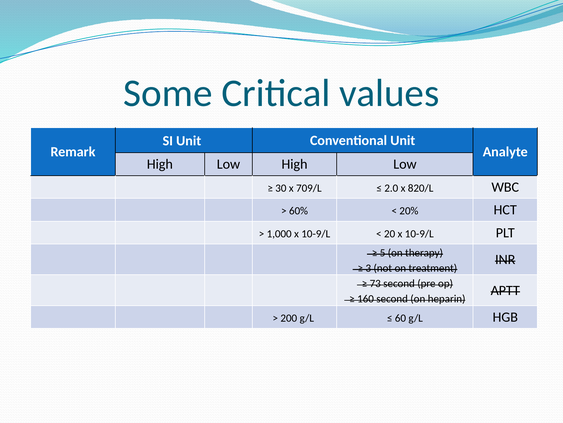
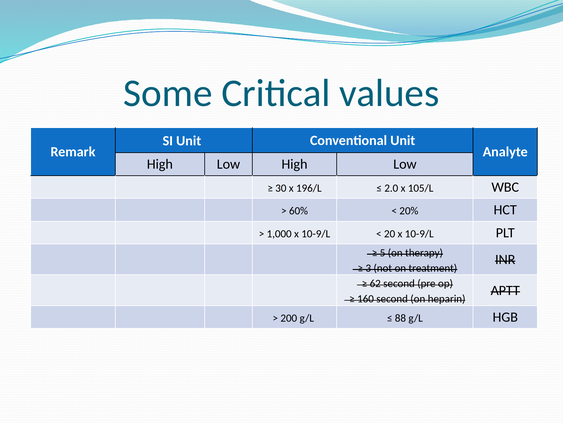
709/L: 709/L -> 196/L (309, 188)
820/L: 820/L -> 105/L (421, 188)
73: 73 -> 62 (375, 283)
60: 60 -> 88 (400, 318)
